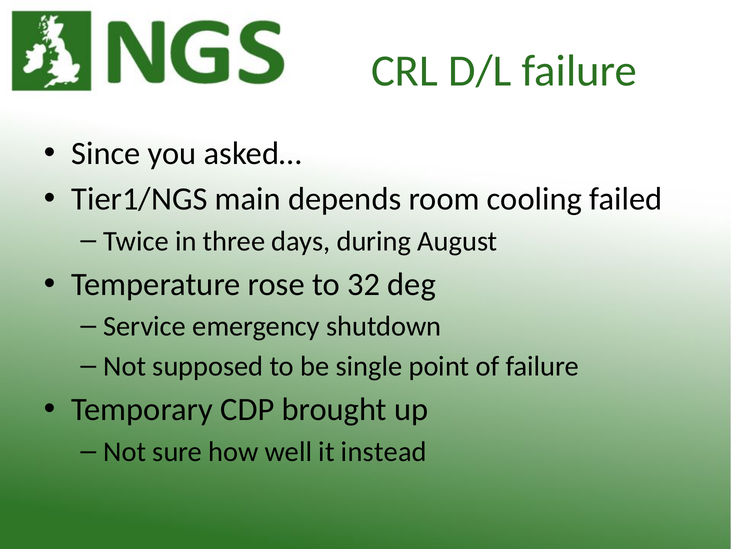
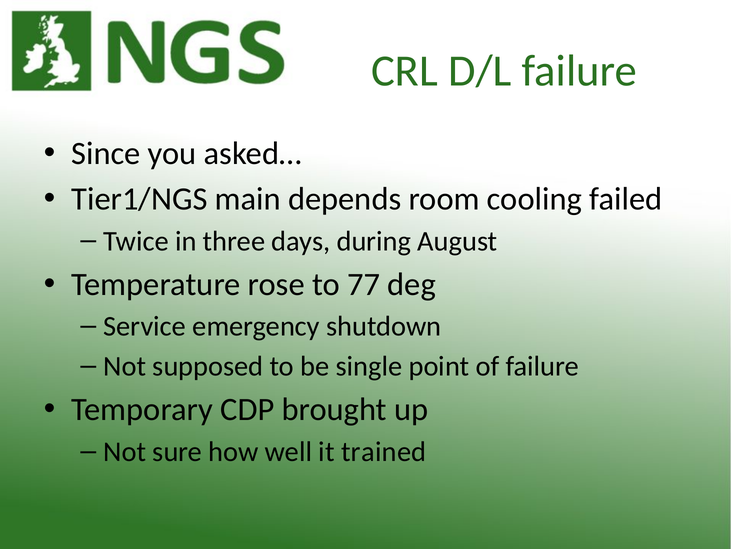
32: 32 -> 77 (364, 284)
instead: instead -> trained (384, 451)
